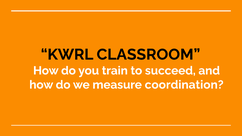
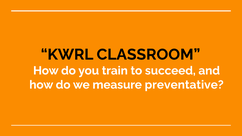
coordination: coordination -> preventative (184, 85)
